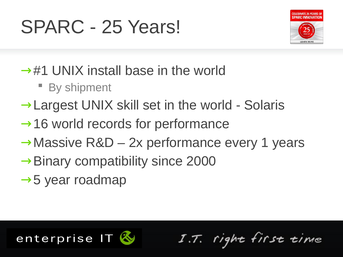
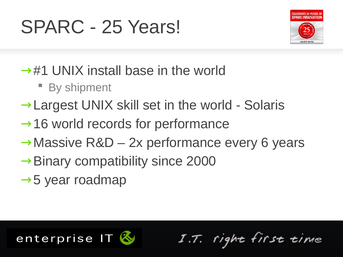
1: 1 -> 6 (265, 143)
